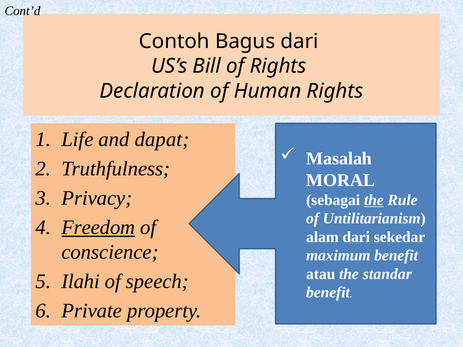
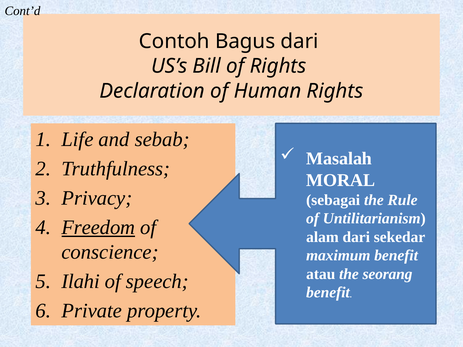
dapat: dapat -> sebab (162, 140)
the underline: present -> none (374, 200)
standar: standar -> seorang (388, 274)
